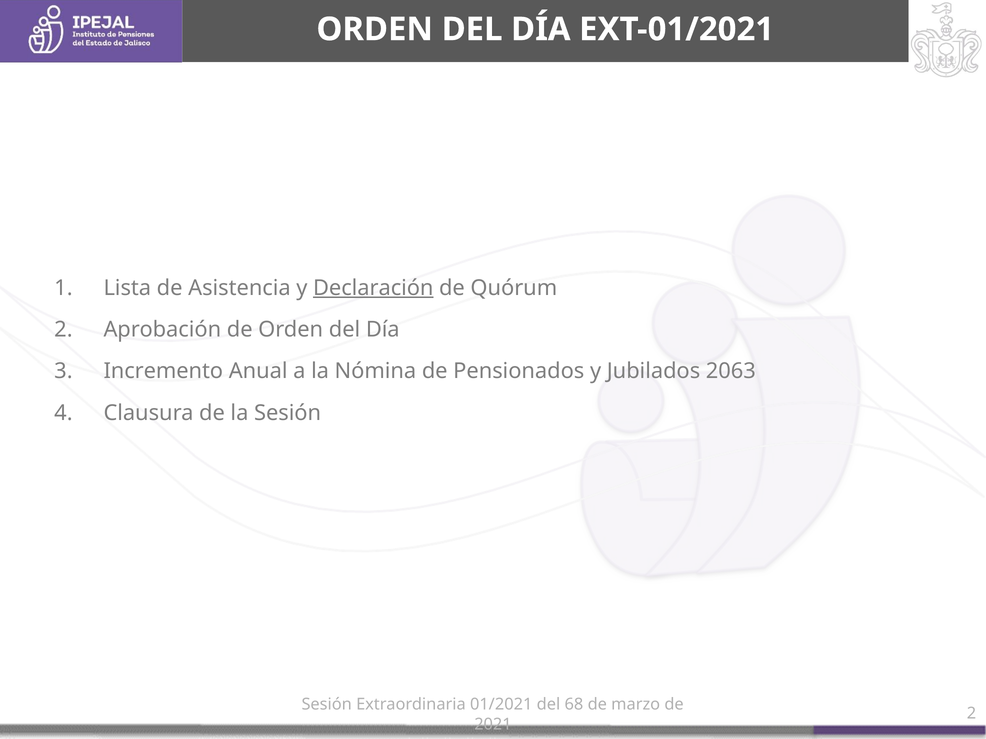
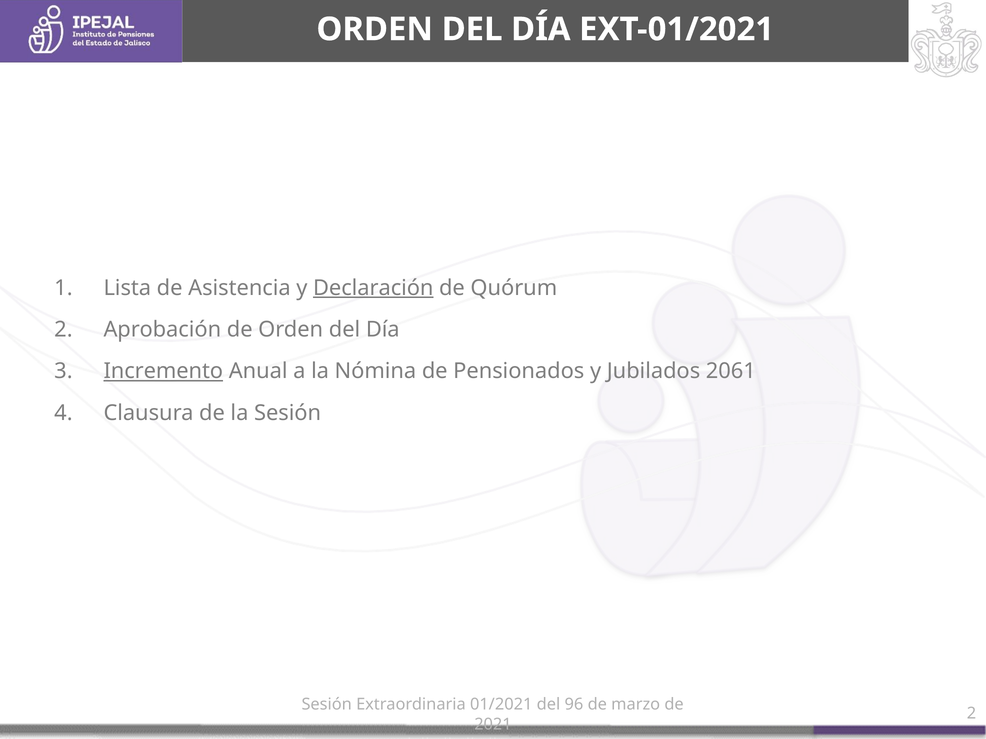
Incremento underline: none -> present (163, 371)
2063: 2063 -> 2061 (731, 371)
68: 68 -> 96 (574, 705)
